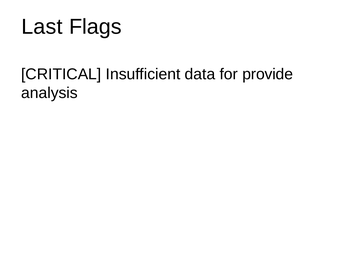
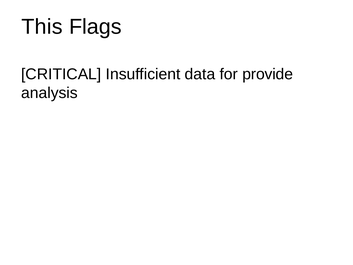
Last: Last -> This (42, 27)
